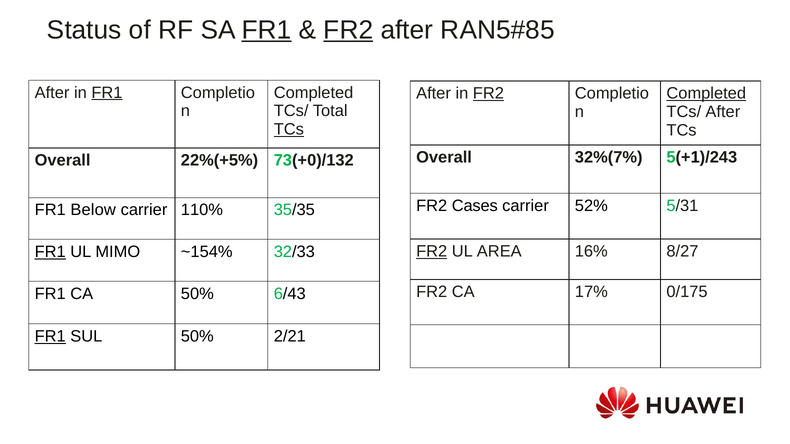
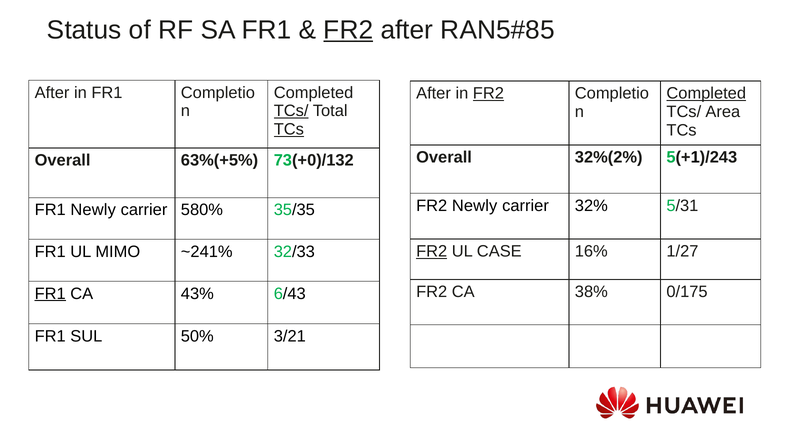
FR1 underline: present -> none (266, 30)
FR1 underline: present -> none (107, 93)
TCs/ underline: none -> present (291, 111)
TCs/ After: After -> Area (723, 112)
32%(7%: 32%(7% -> 32%(2% (609, 157)
22%(+5%: 22%(+5% -> 63%(+5% (220, 160)
FR2 Cases: Cases -> Newly (475, 206)
52%: 52% -> 32% (591, 206)
FR1 Below: Below -> Newly (93, 210)
110%: 110% -> 580% (202, 210)
AREA: AREA -> CASE (499, 251)
8/27: 8/27 -> 1/27 (682, 251)
FR1 underline: present -> none (50, 252)
~154%: ~154% -> ~241% (207, 252)
17%: 17% -> 38% (591, 292)
FR1 underline: none -> present (50, 294)
CA 50%: 50% -> 43% (197, 294)
FR1 underline: present -> none (50, 336)
2/21: 2/21 -> 3/21 (290, 336)
